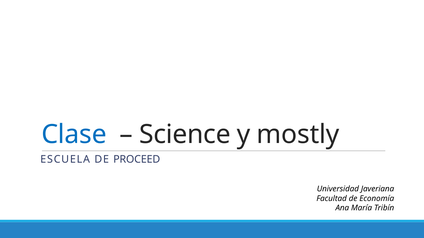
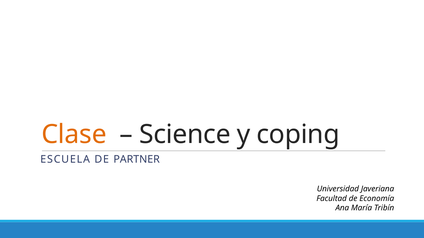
Clase colour: blue -> orange (74, 135)
mostly: mostly -> coping (298, 135)
PROCEED: PROCEED -> PARTNER (137, 160)
